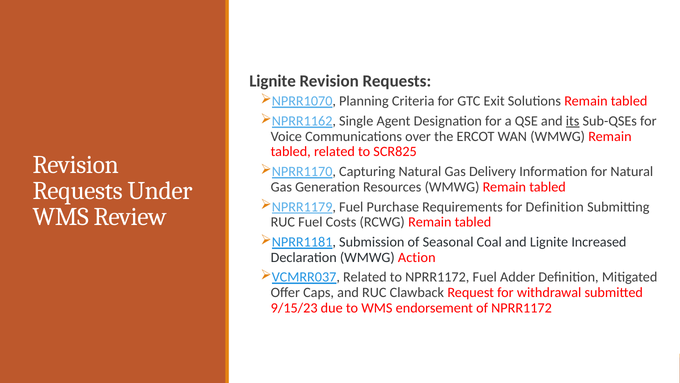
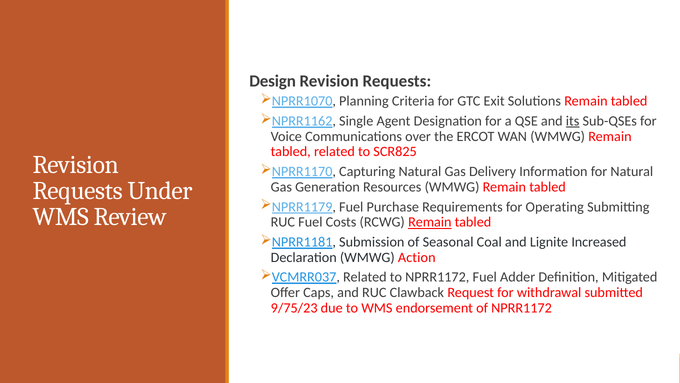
Lignite: Lignite -> Design (273, 81)
for Definition: Definition -> Operating (555, 207)
Remain underline: none -> present (430, 222)
9/15/23: 9/15/23 -> 9/75/23 (294, 308)
